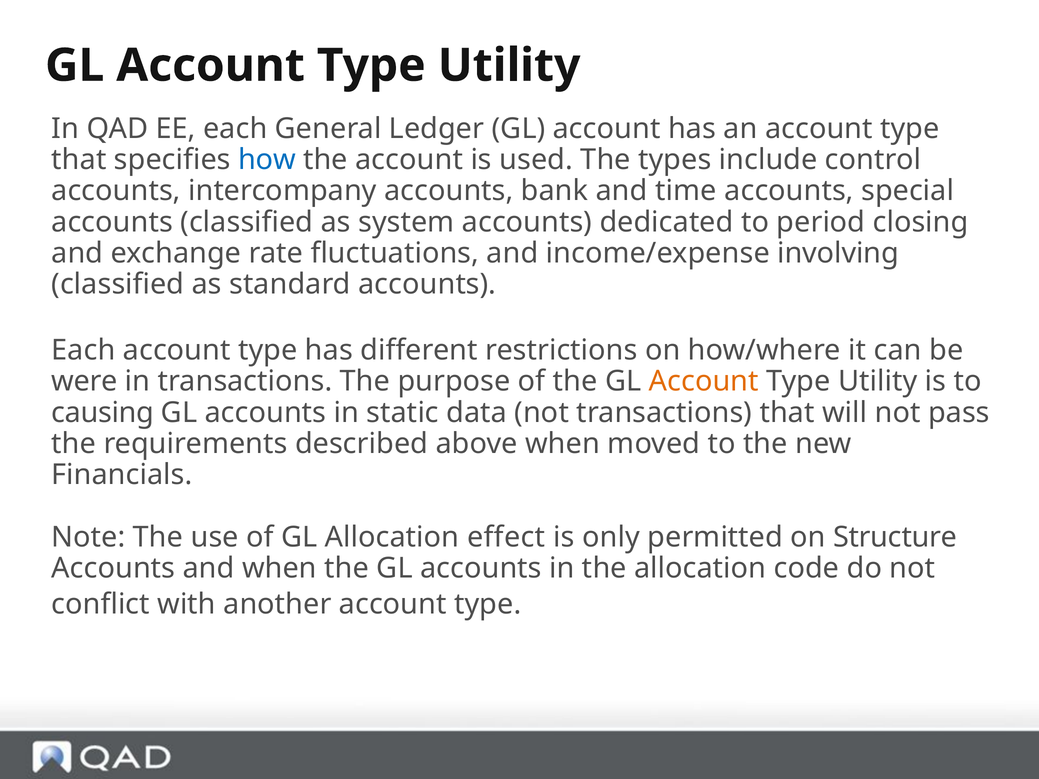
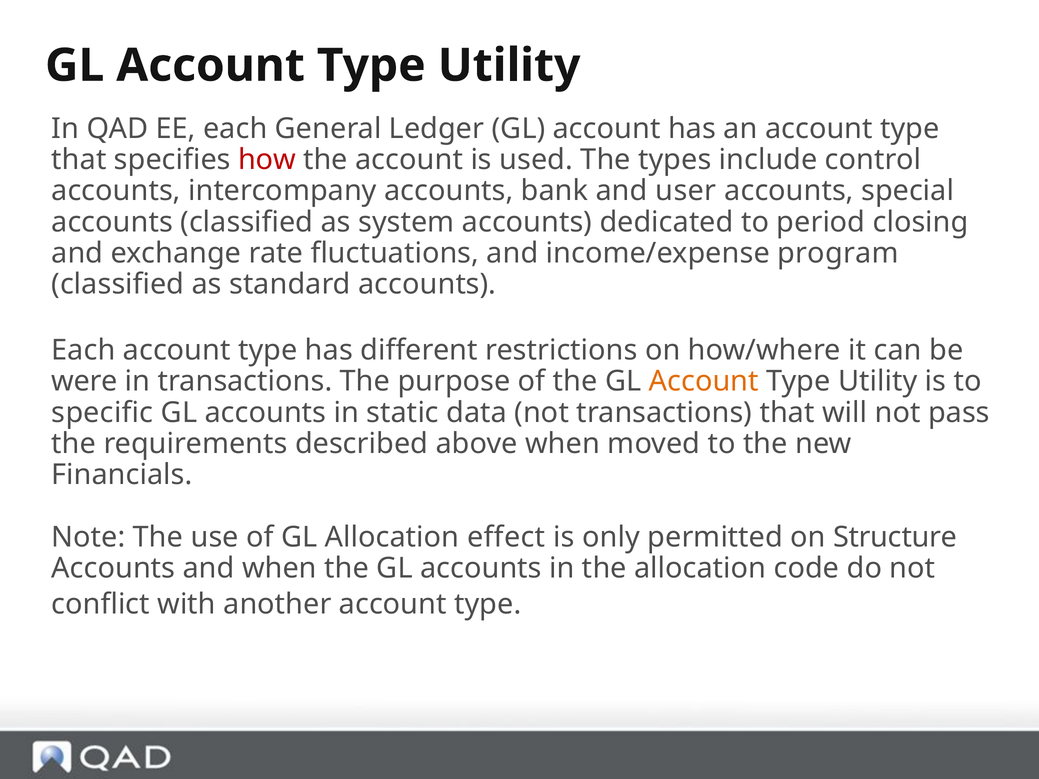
how colour: blue -> red (267, 160)
time: time -> user (686, 191)
involving: involving -> program (838, 253)
causing: causing -> specific (102, 413)
